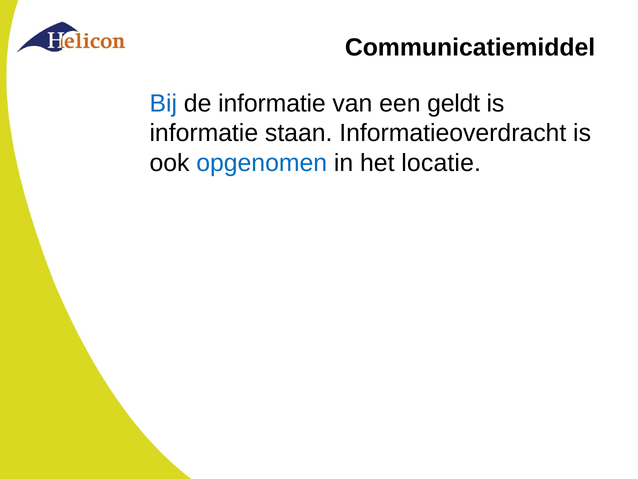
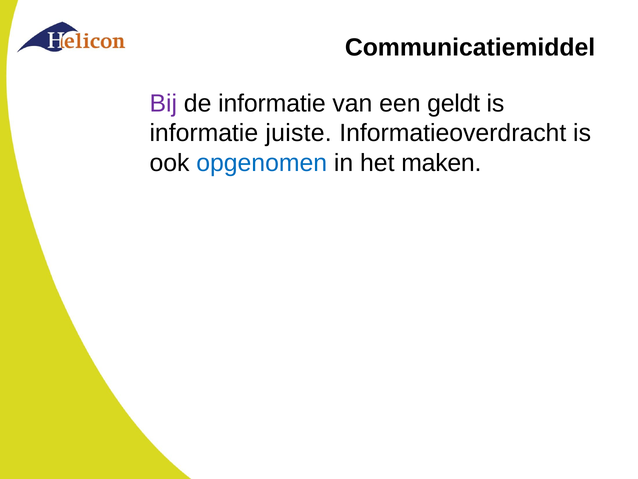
Bij colour: blue -> purple (163, 103)
staan: staan -> juiste (299, 133)
locatie: locatie -> maken (441, 163)
